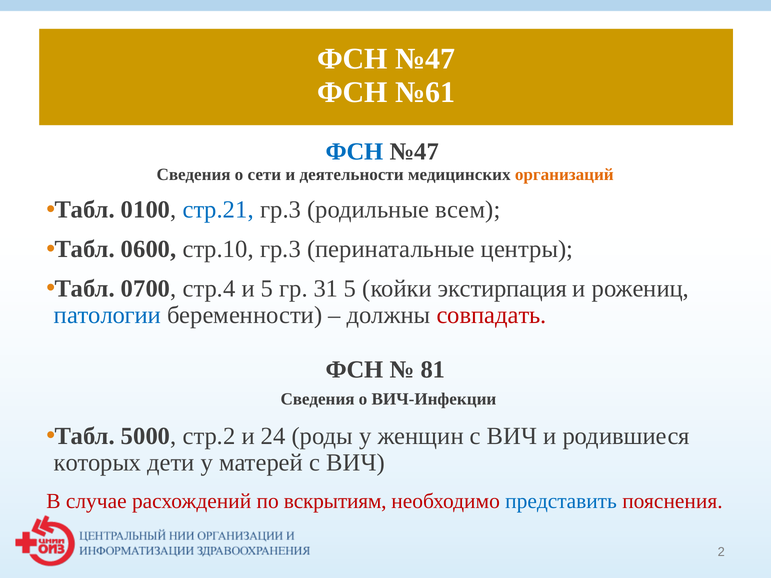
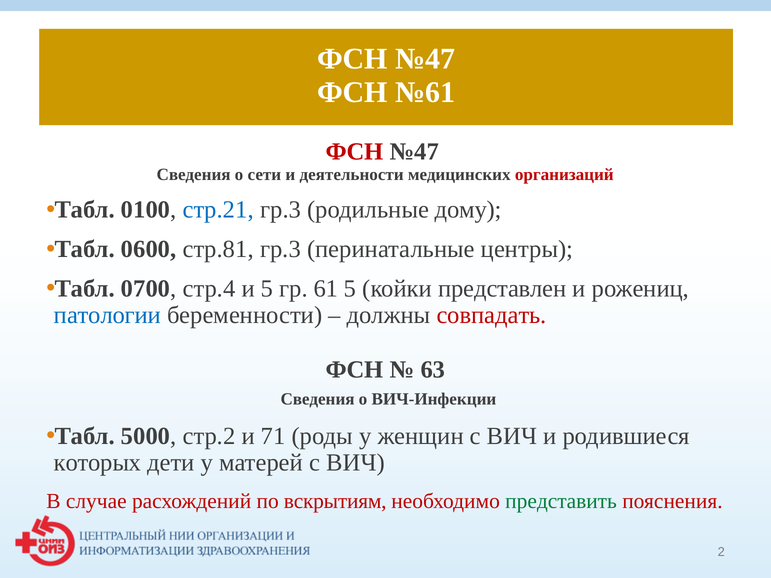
ФСН colour: blue -> red (355, 152)
организаций colour: orange -> red (564, 175)
всем: всем -> дому (468, 210)
стр.10: стр.10 -> стр.81 (218, 249)
31: 31 -> 61 (326, 289)
экстирпация: экстирпация -> представлен (502, 289)
81: 81 -> 63 (433, 370)
24: 24 -> 71 (273, 436)
представить colour: blue -> green (561, 501)
